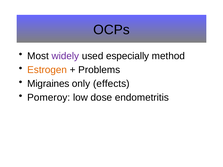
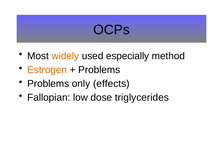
widely colour: purple -> orange (65, 56)
Migraines: Migraines -> Problems (48, 84)
Pomeroy: Pomeroy -> Fallopian (49, 98)
endometritis: endometritis -> triglycerides (142, 98)
